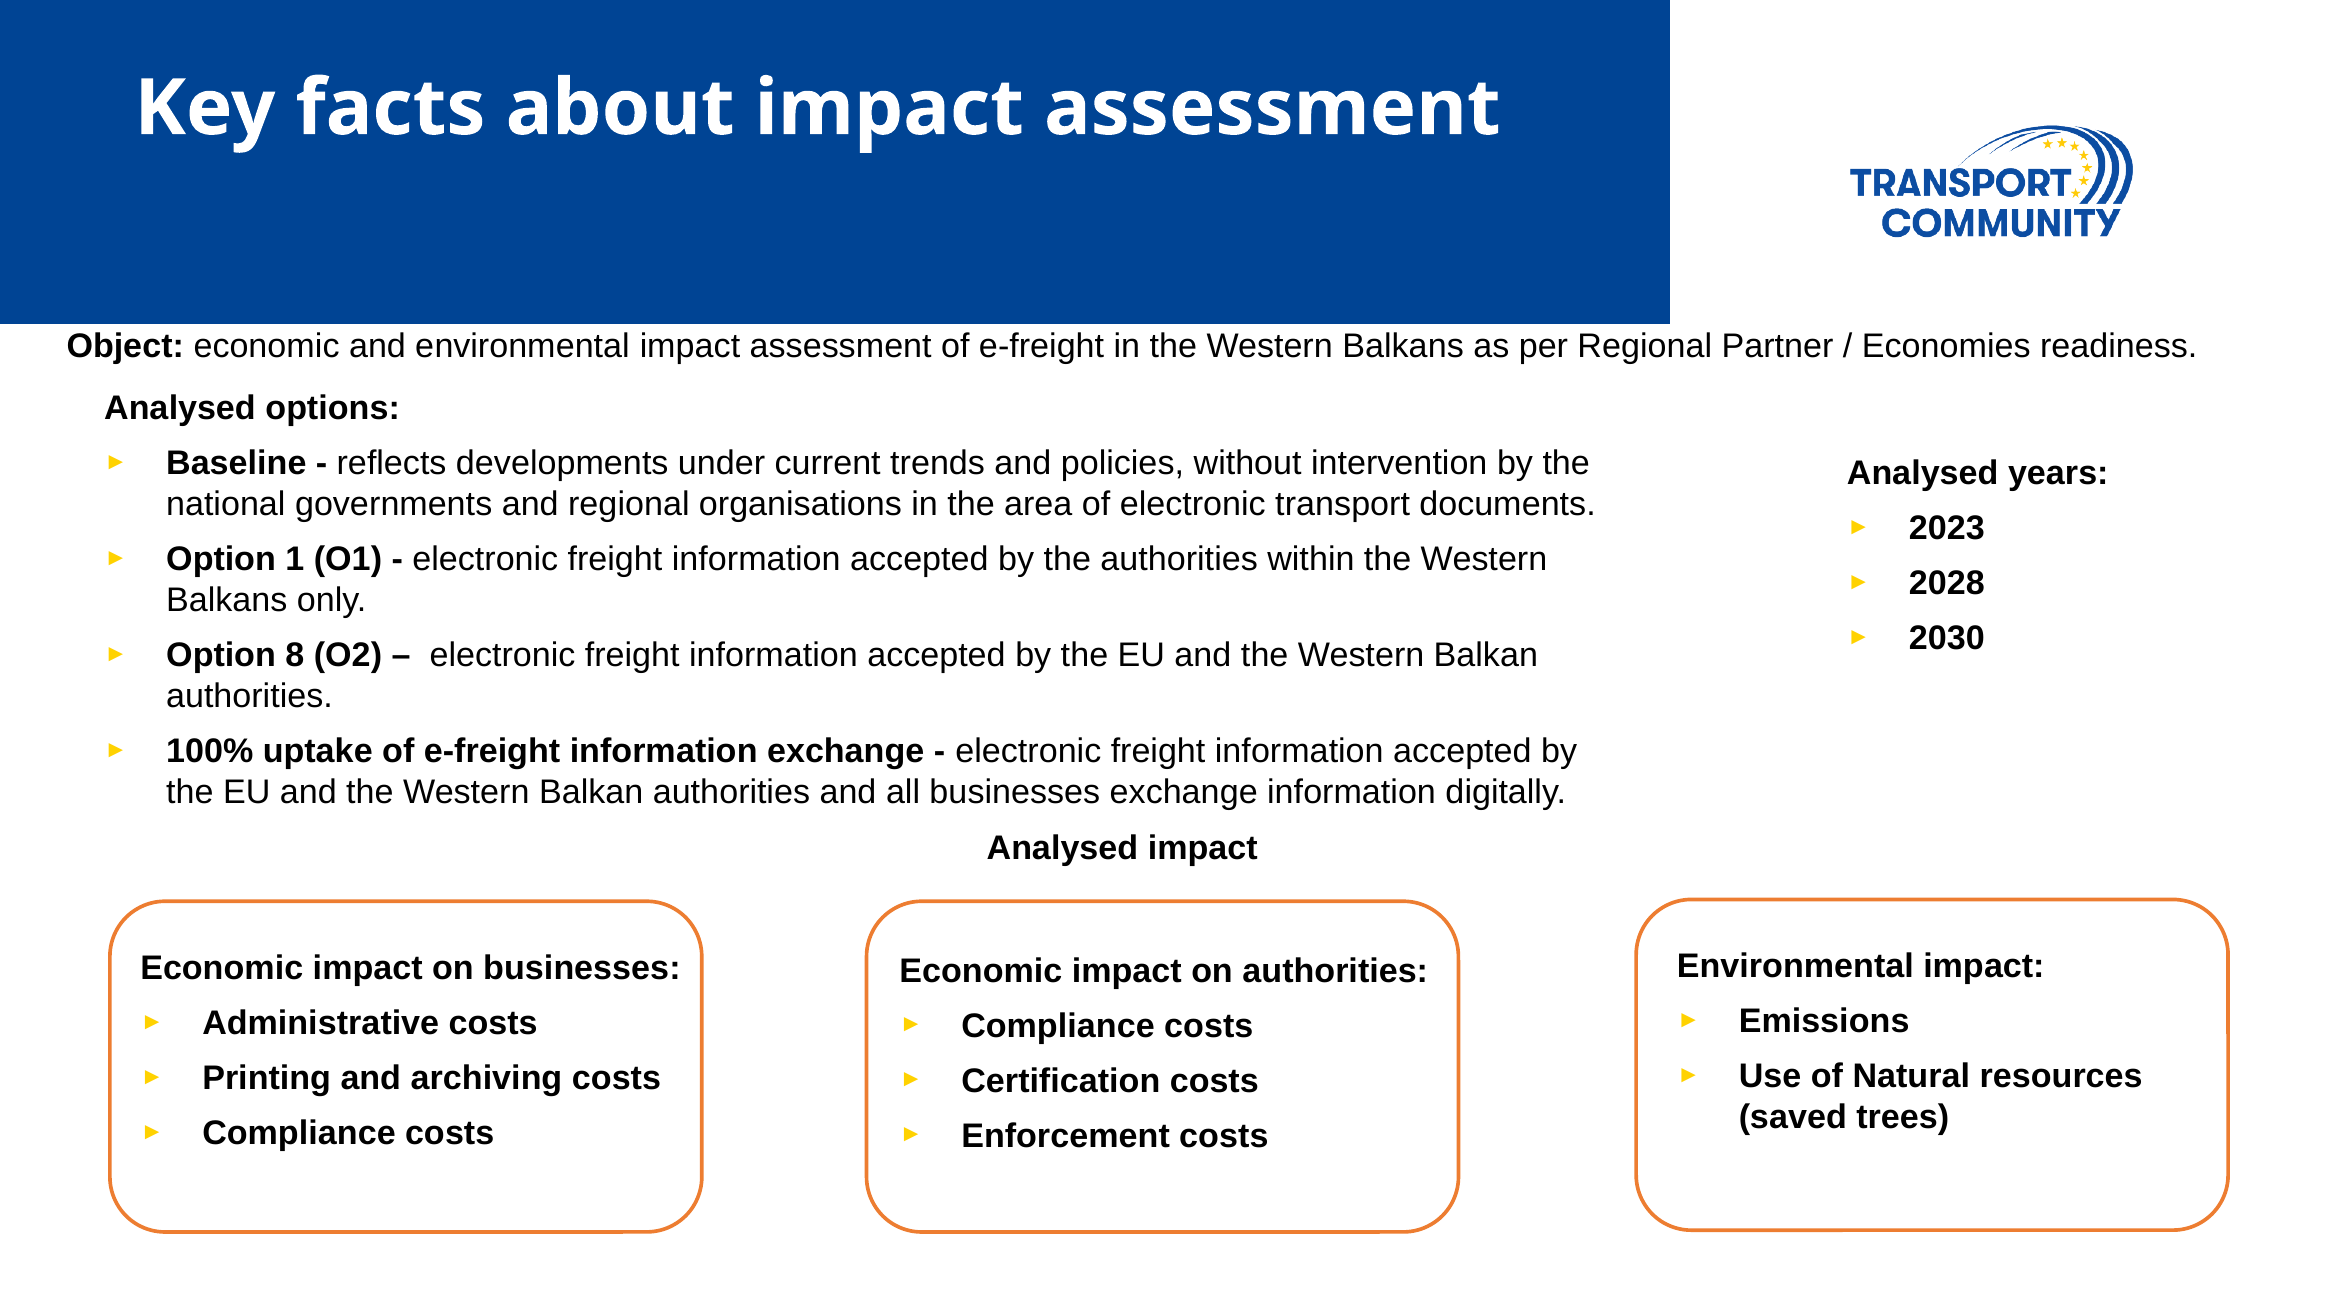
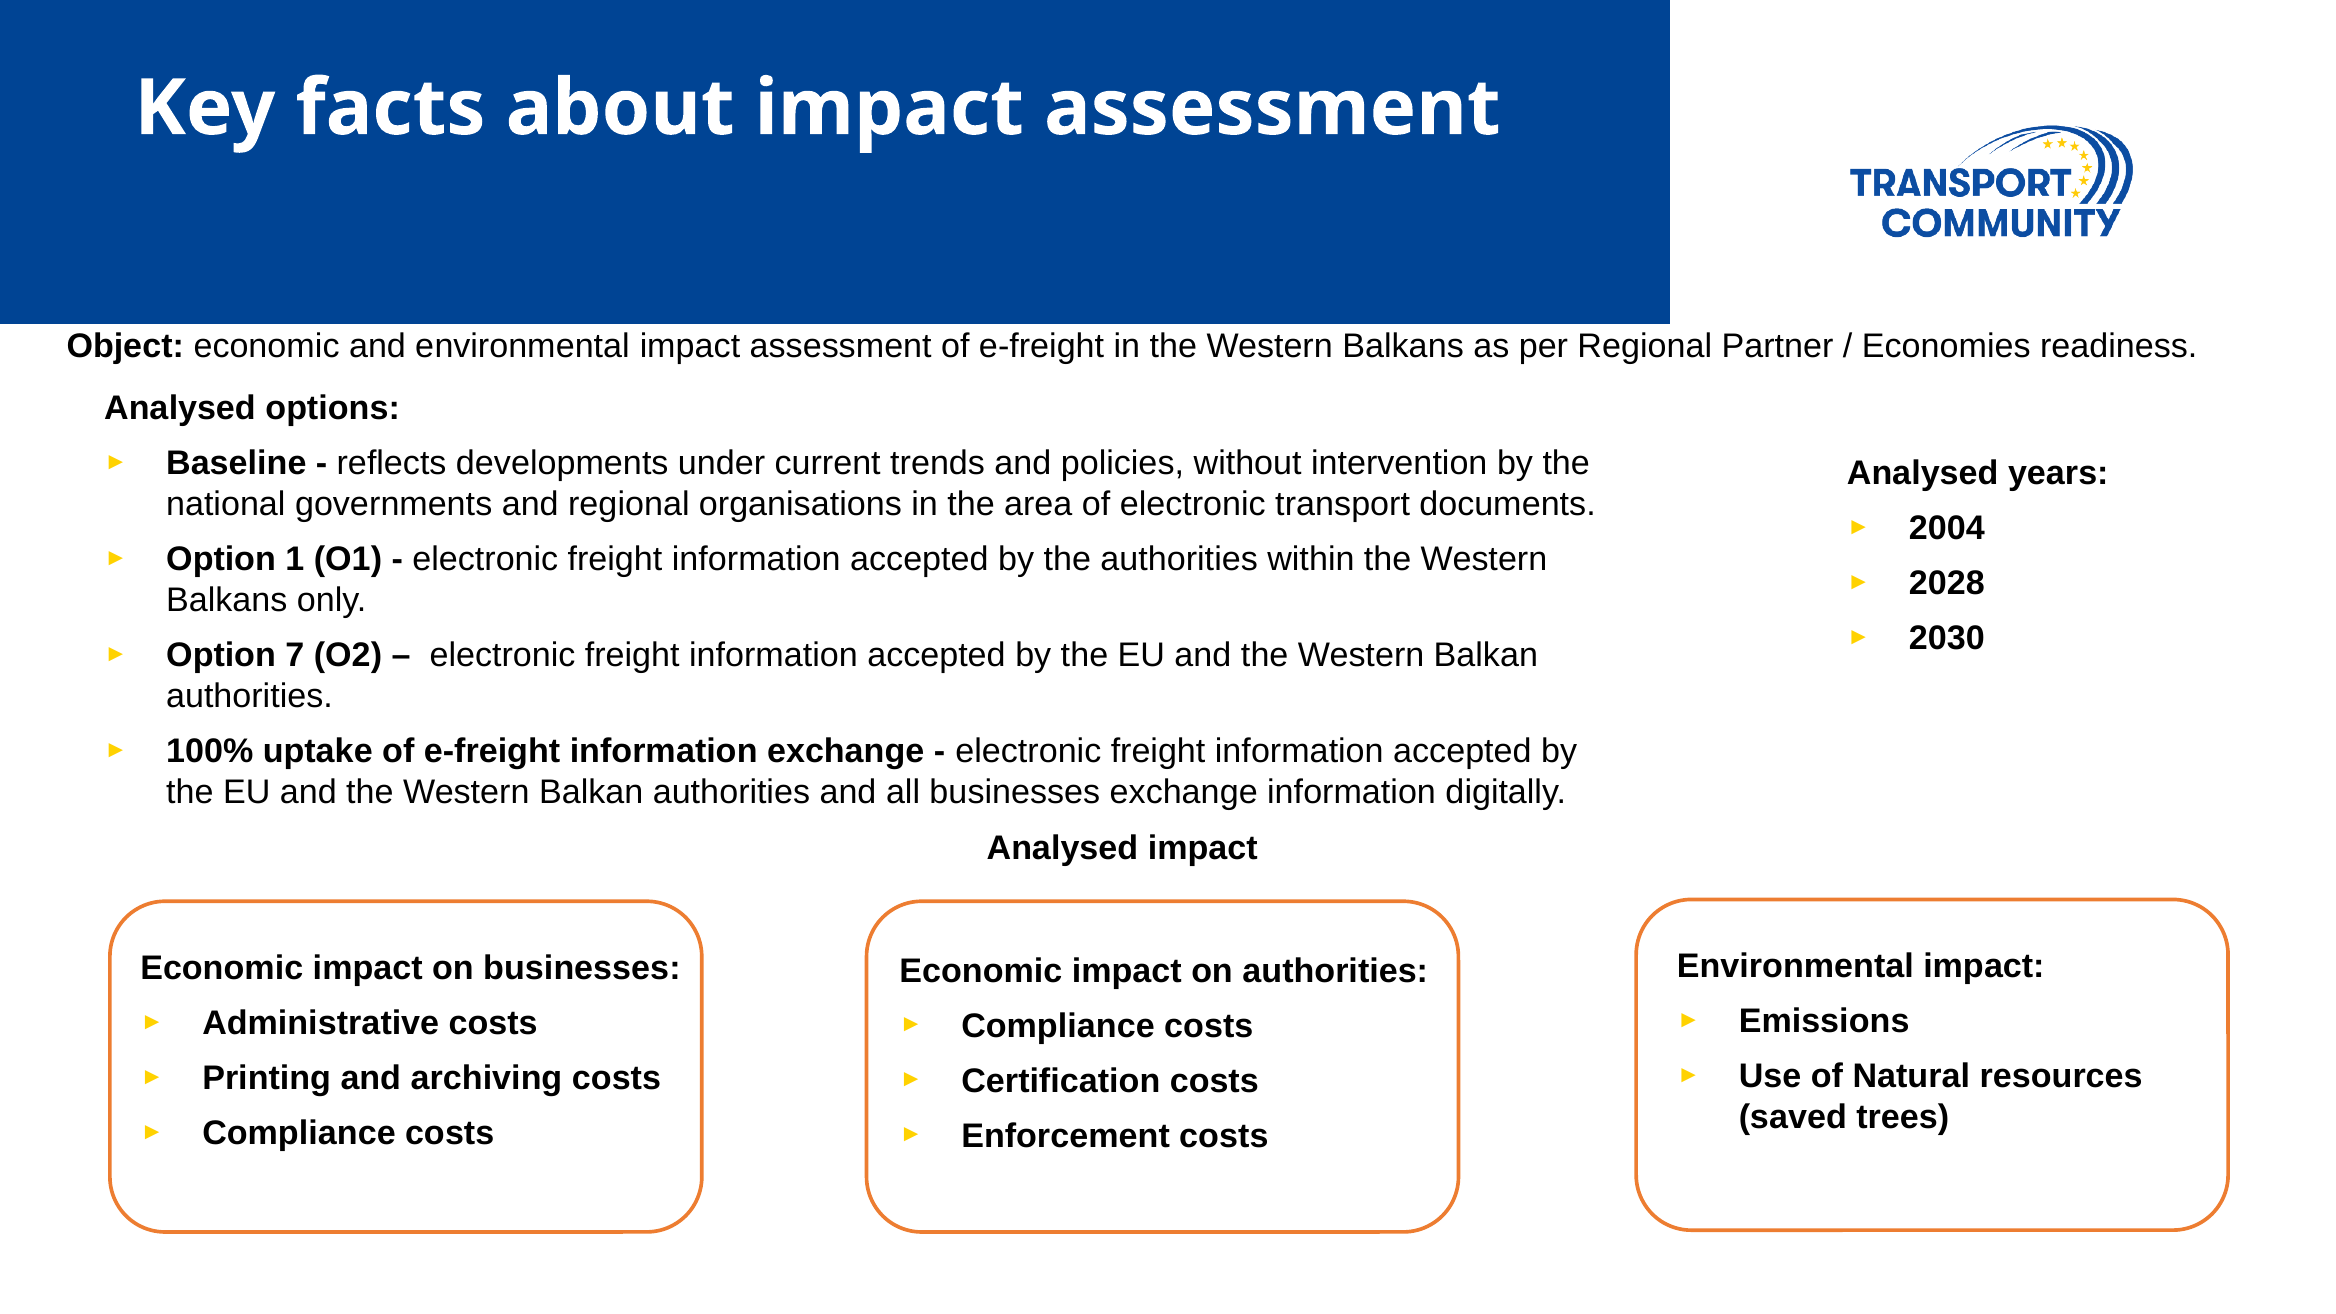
2023: 2023 -> 2004 (1947, 528)
8: 8 -> 7 (295, 655)
